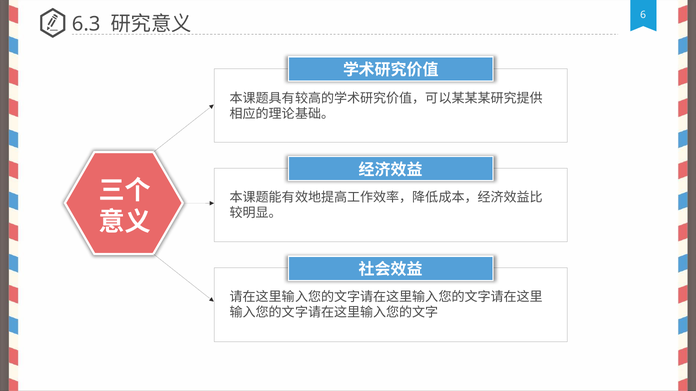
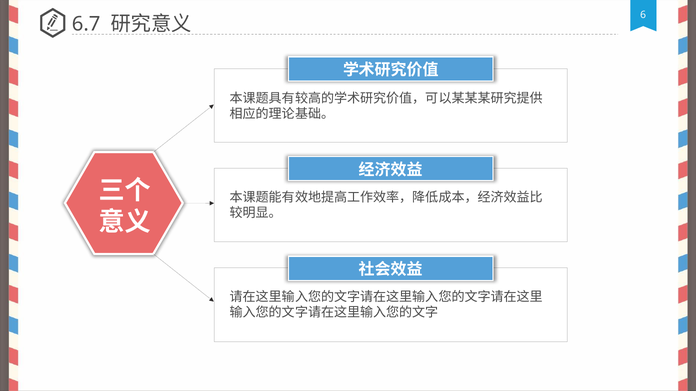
6.3: 6.3 -> 6.7 (86, 24)
